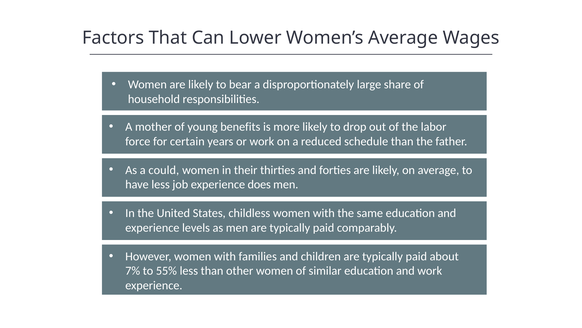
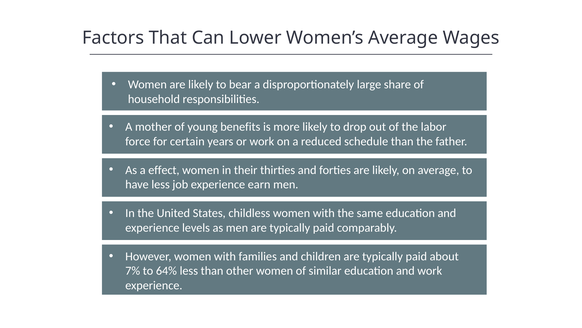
could: could -> effect (164, 170)
does: does -> earn (259, 184)
55%: 55% -> 64% (166, 270)
